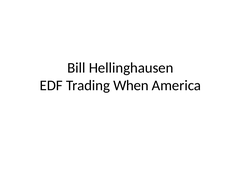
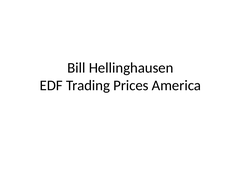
When: When -> Prices (131, 85)
